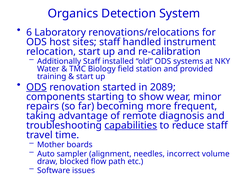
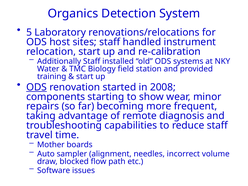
6: 6 -> 5 (29, 32)
2089: 2089 -> 2008 (163, 87)
capabilities underline: present -> none (131, 125)
